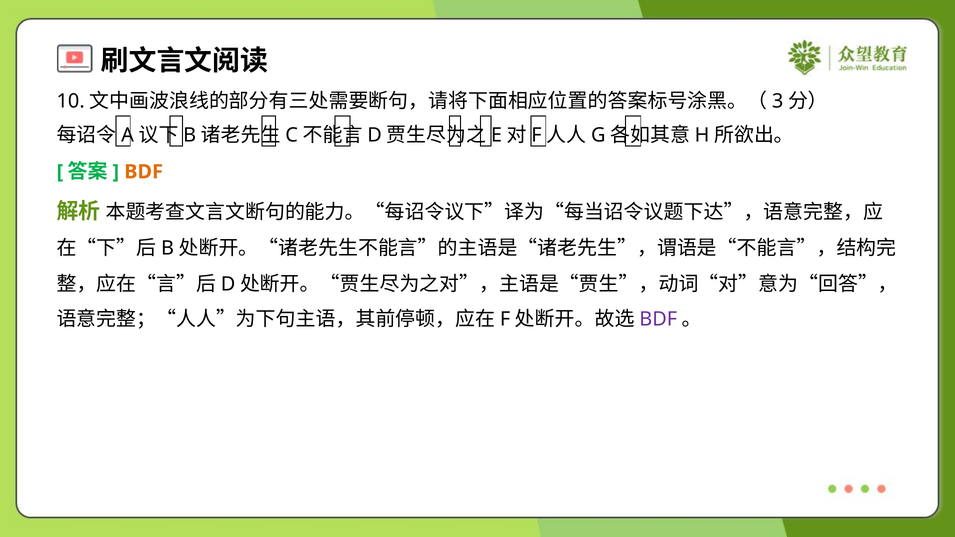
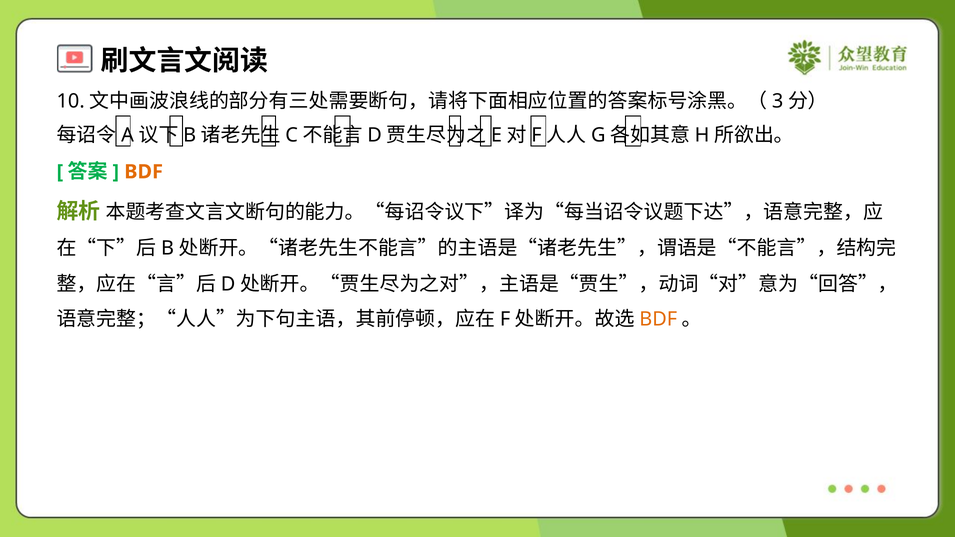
BDF colour: purple -> orange (658, 319)
